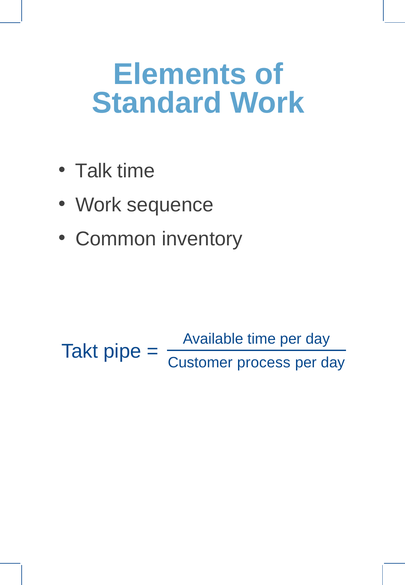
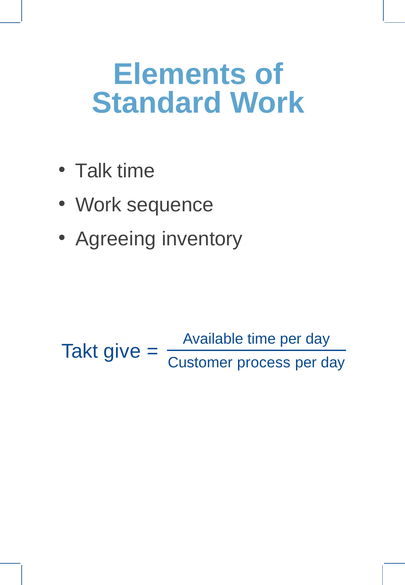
Common: Common -> Agreeing (116, 239)
pipe: pipe -> give (122, 351)
